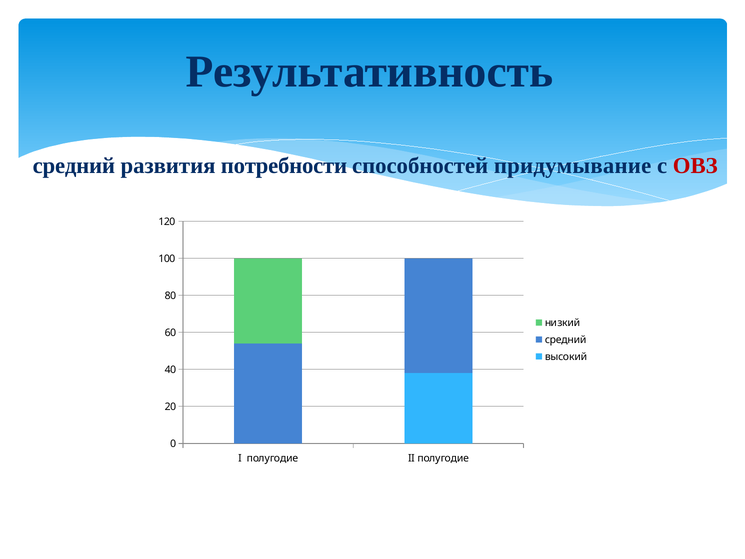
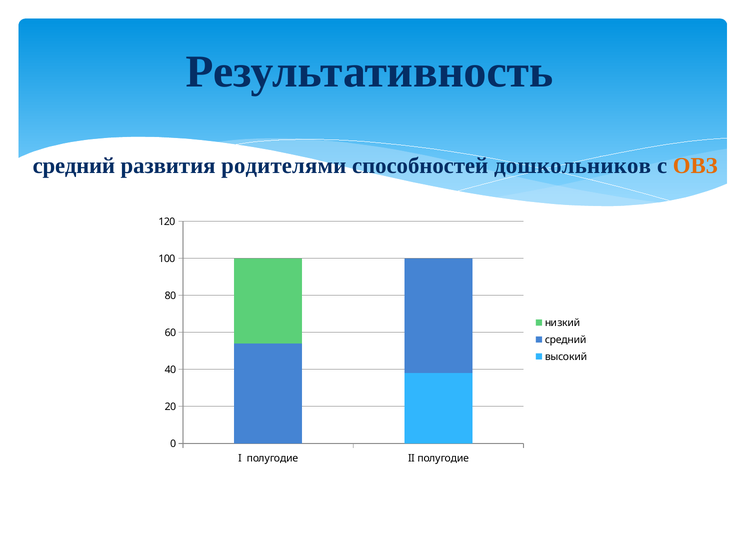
потребности: потребности -> родителями (284, 166)
придумывание: придумывание -> дошкольников (573, 166)
ОВЗ colour: red -> orange (695, 166)
